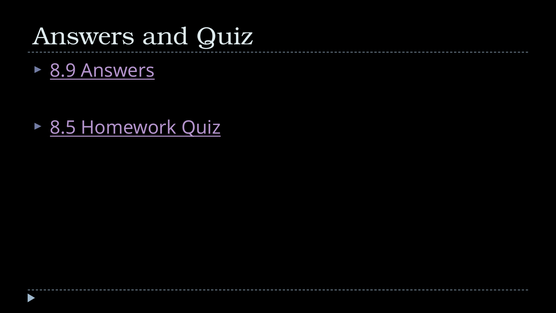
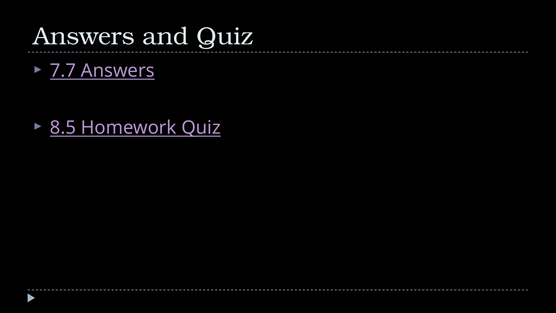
8.9: 8.9 -> 7.7 (63, 71)
